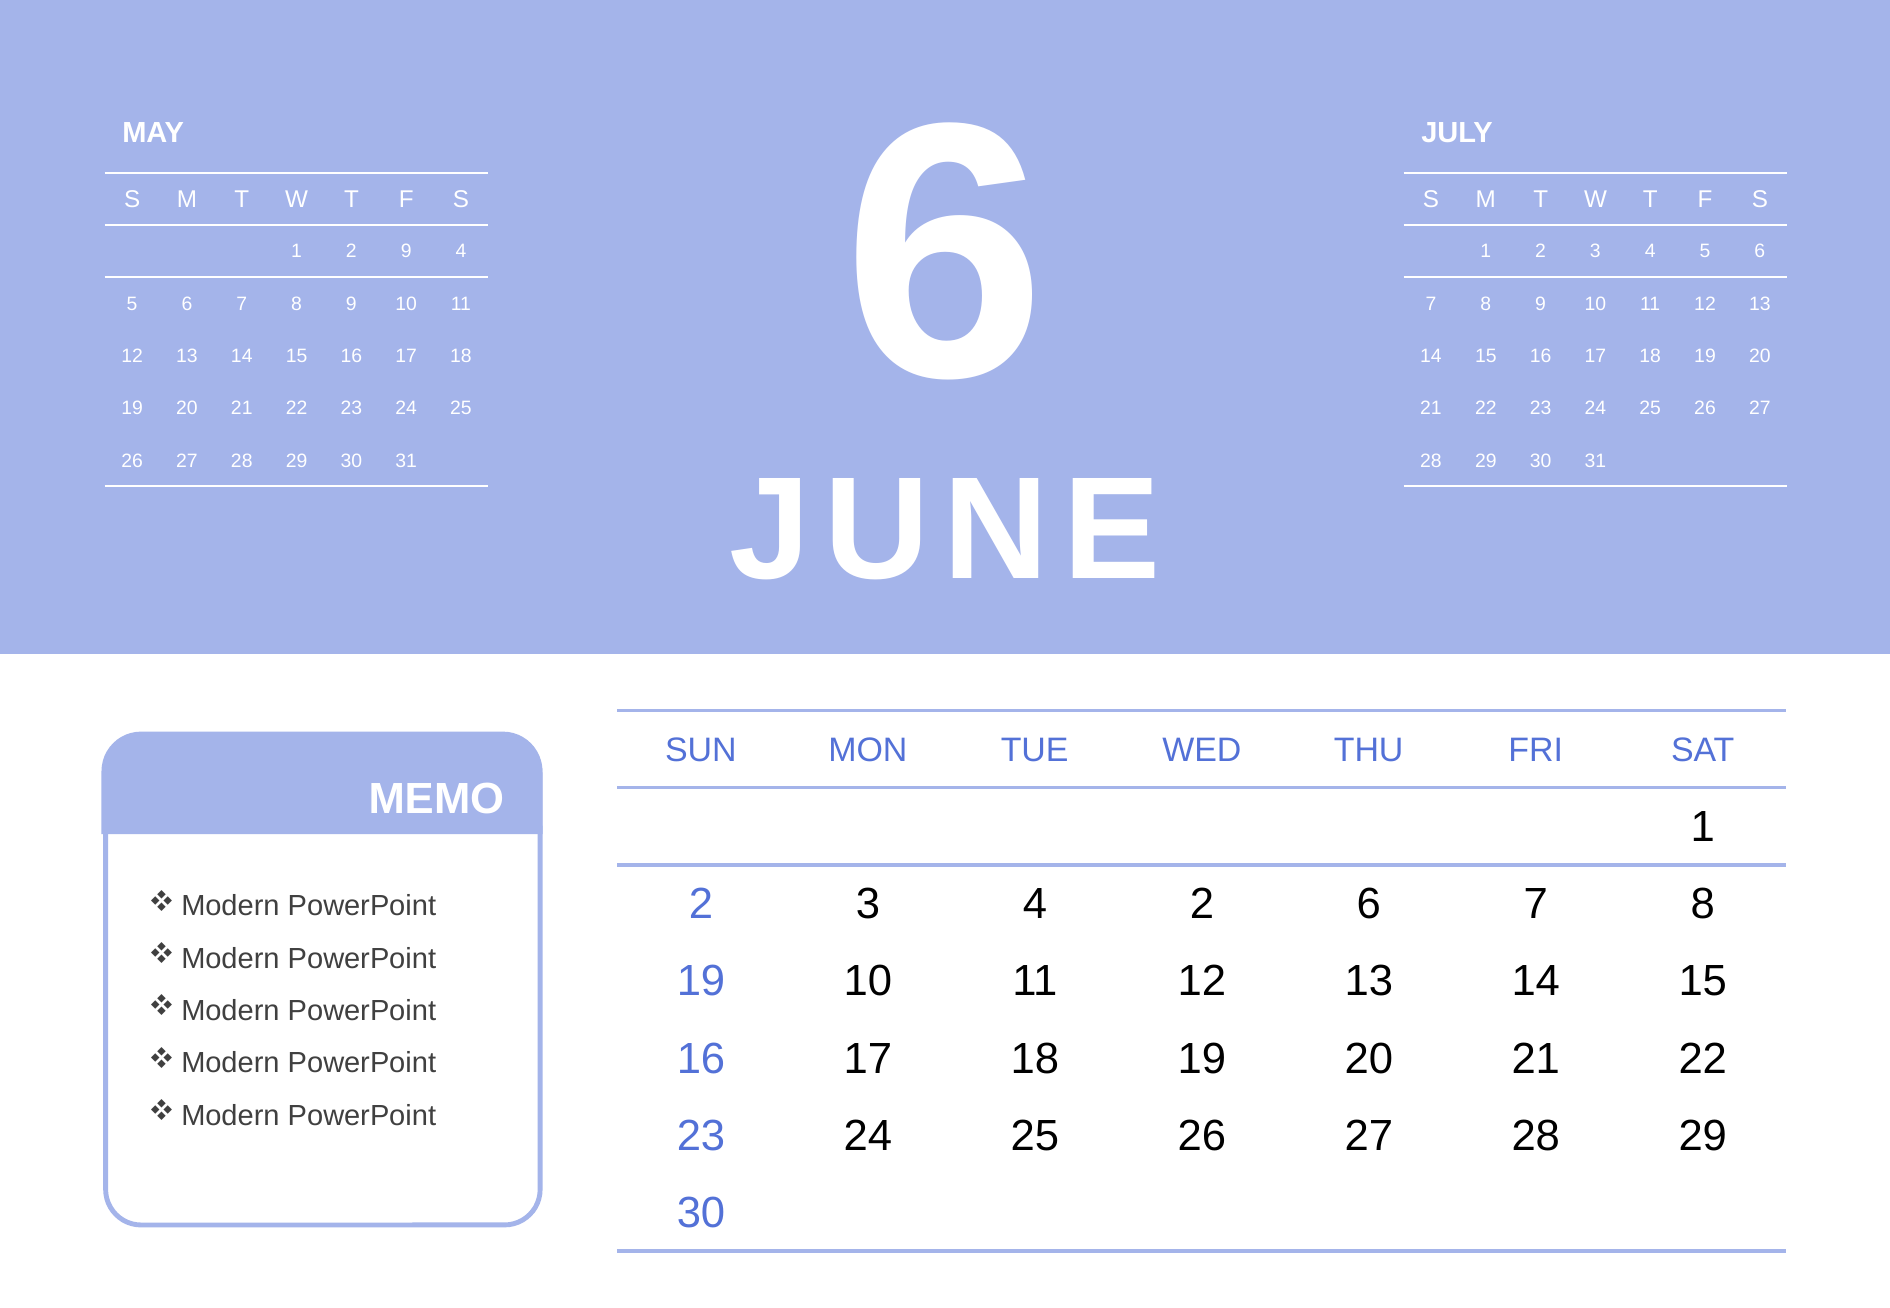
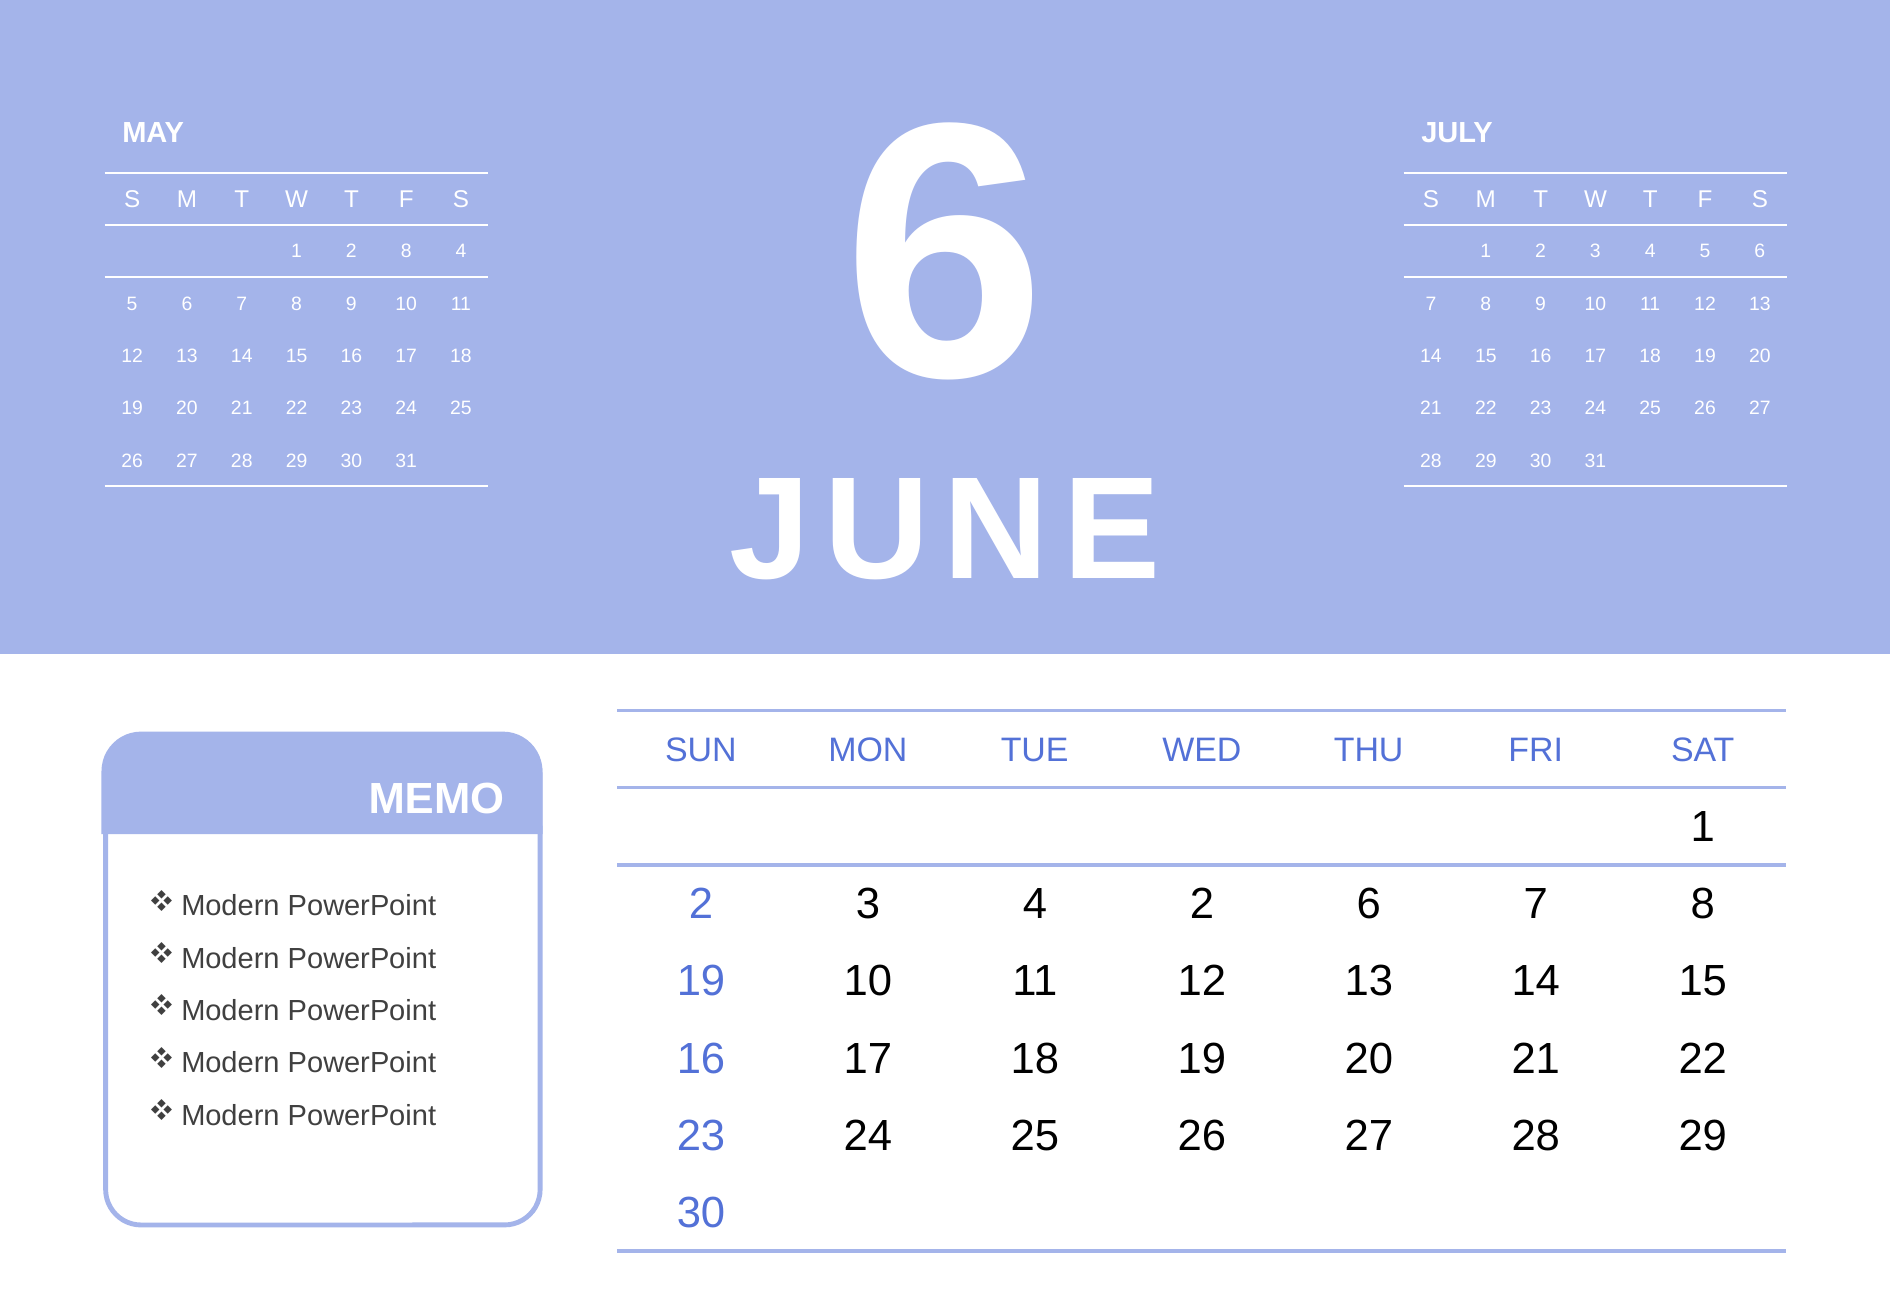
2 9: 9 -> 8 (406, 252)
